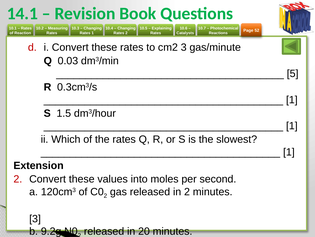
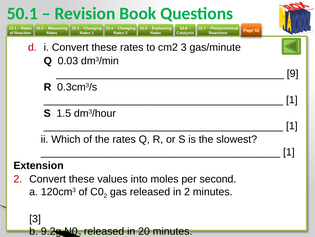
14.1: 14.1 -> 50.1 (22, 14)
5: 5 -> 9 (293, 73)
